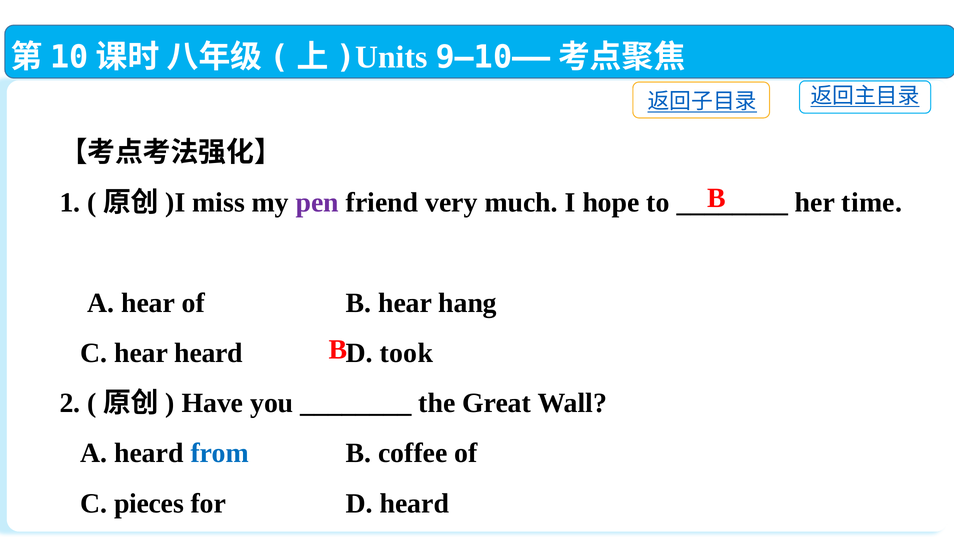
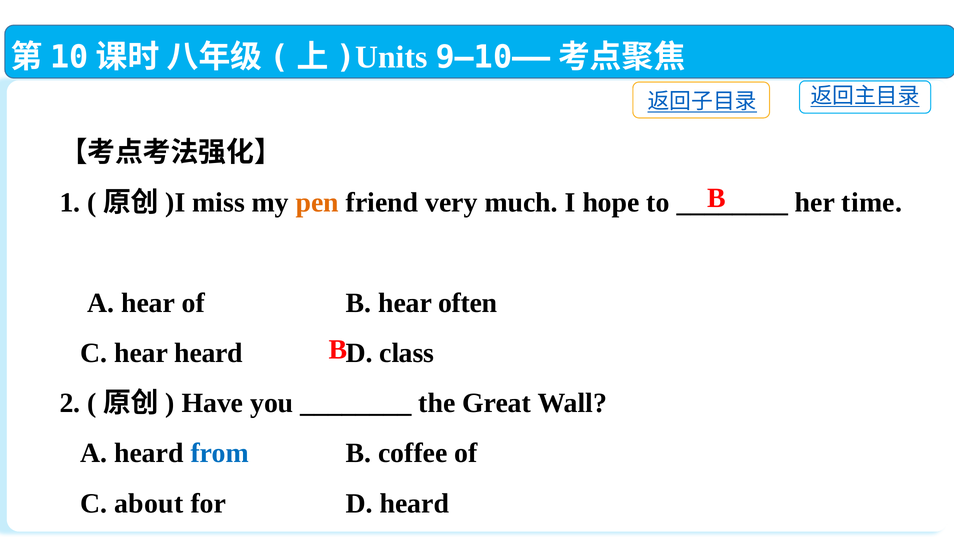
pen colour: purple -> orange (317, 202)
hang: hang -> often (468, 303)
took: took -> class (407, 353)
pieces: pieces -> about (149, 503)
